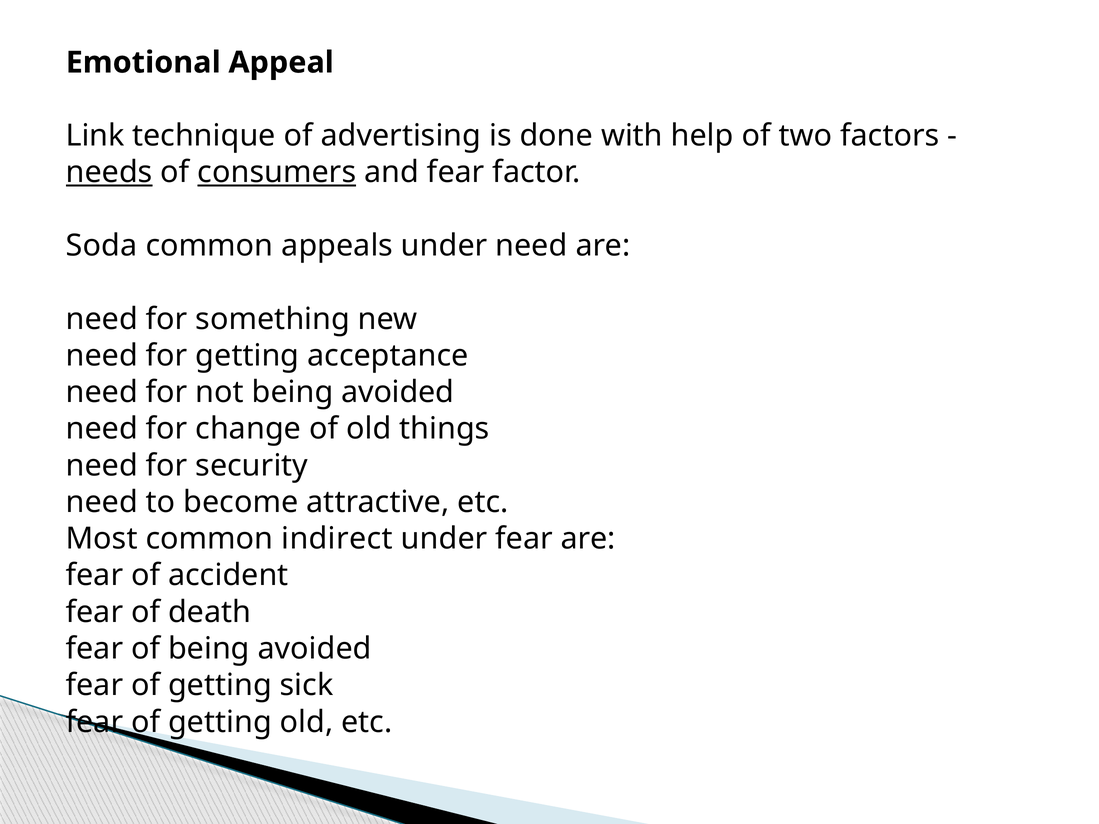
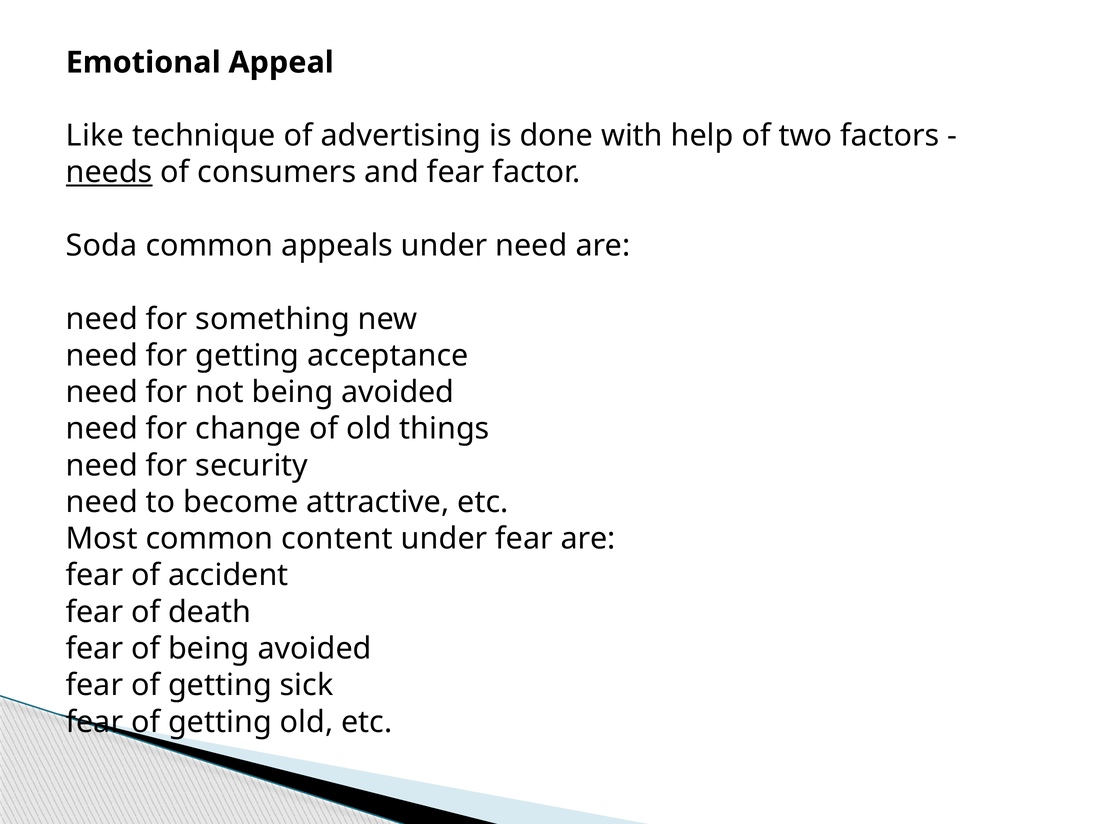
Link: Link -> Like (95, 136)
consumers underline: present -> none (277, 172)
indirect: indirect -> content (337, 539)
